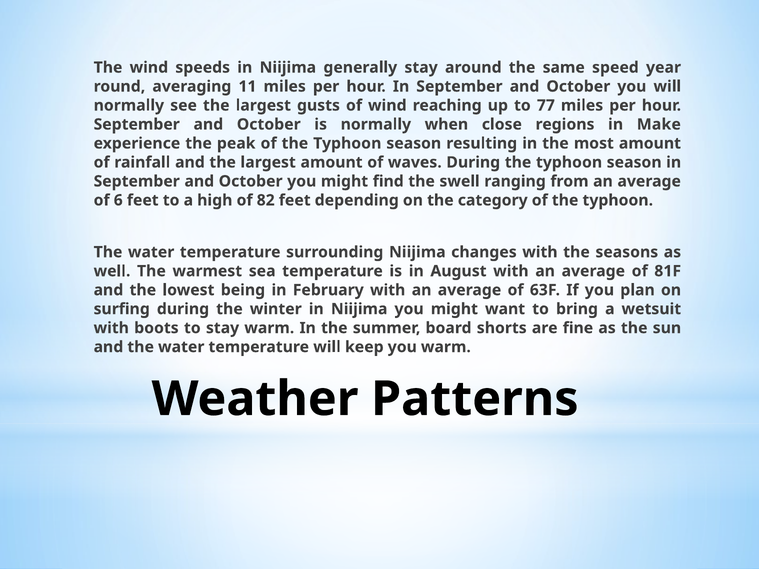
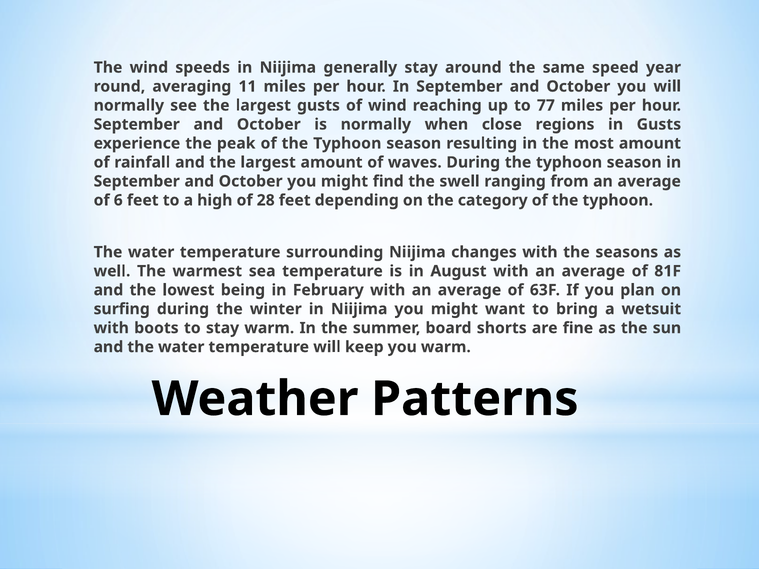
in Make: Make -> Gusts (659, 124)
82: 82 -> 28 (266, 200)
